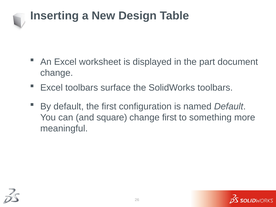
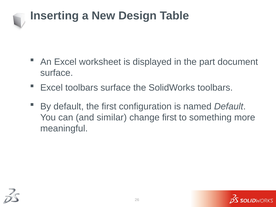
change: change -> surface (57, 73)
square: square -> similar (112, 117)
